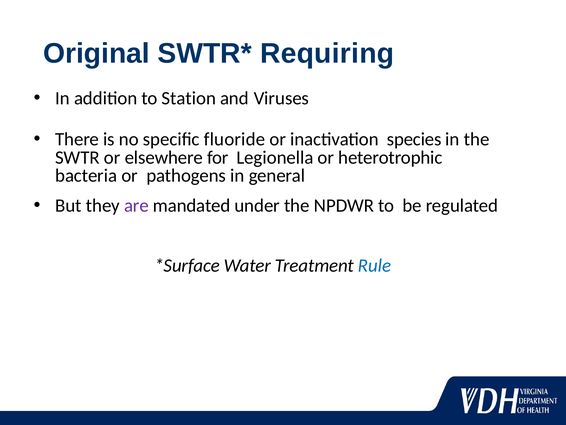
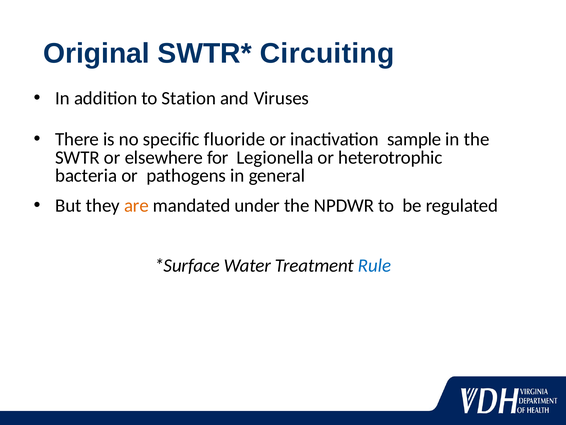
Requiring: Requiring -> Circuiting (327, 53)
species: species -> sample (414, 139)
are colour: purple -> orange (136, 205)
